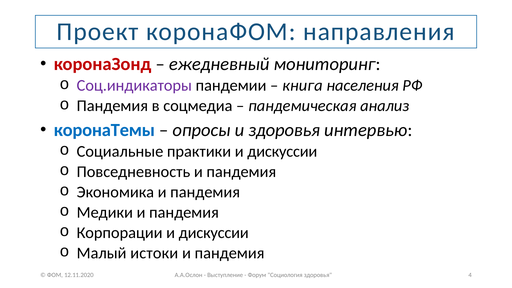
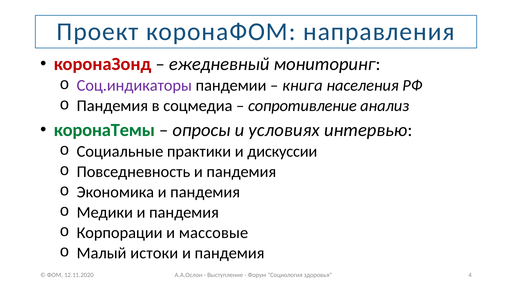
пандемическая: пандемическая -> сопротивление (302, 106)
коронаТемы colour: blue -> green (104, 130)
и здоровья: здоровья -> условиях (284, 130)
Корпорации и дискуссии: дискуссии -> массовые (214, 233)
